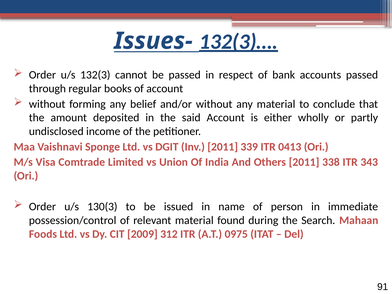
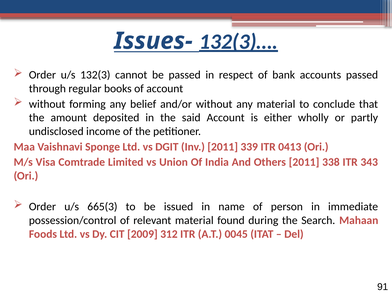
130(3: 130(3 -> 665(3 (102, 207)
0975: 0975 -> 0045 (236, 234)
